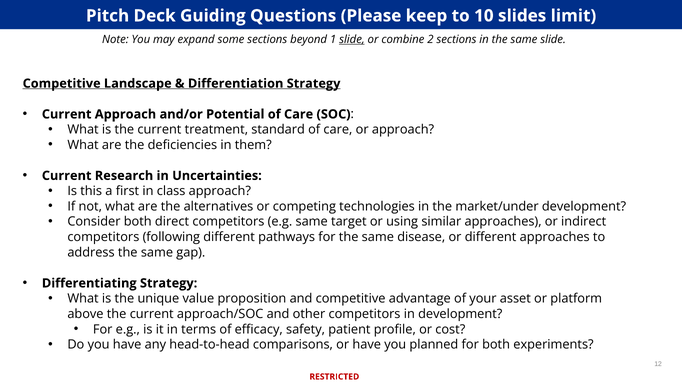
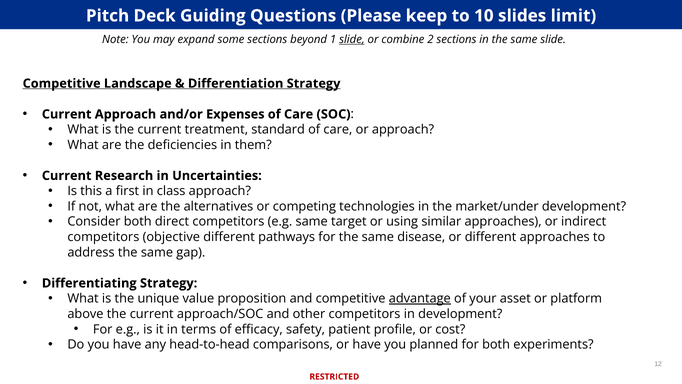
Potential: Potential -> Expenses (235, 114)
following: following -> objective (171, 237)
advantage underline: none -> present (420, 298)
